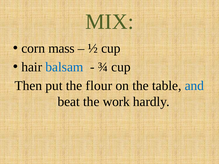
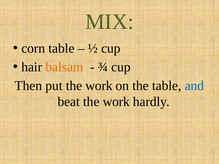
corn mass: mass -> table (61, 48)
balsam colour: blue -> orange (64, 67)
put the flour: flour -> work (99, 86)
